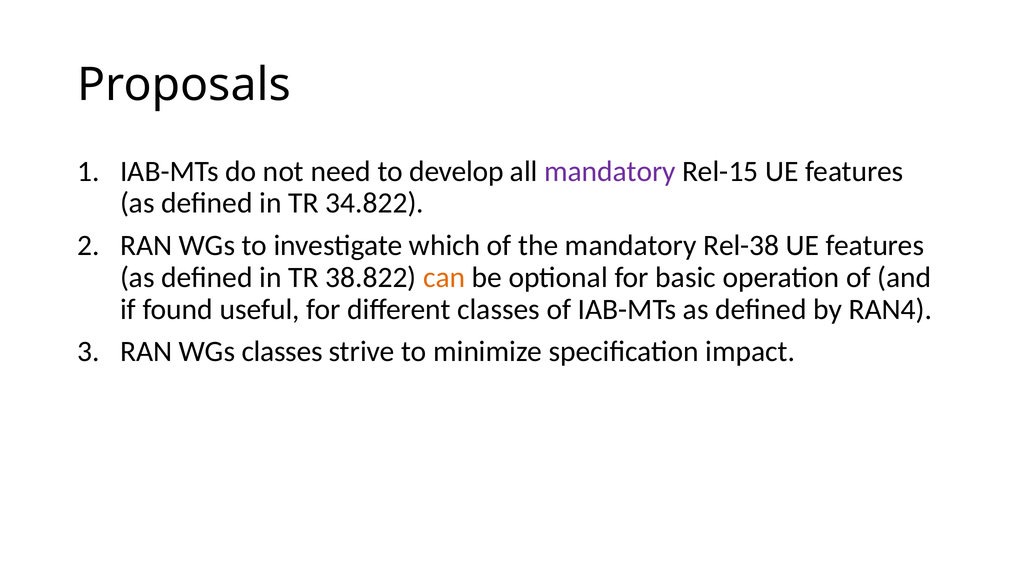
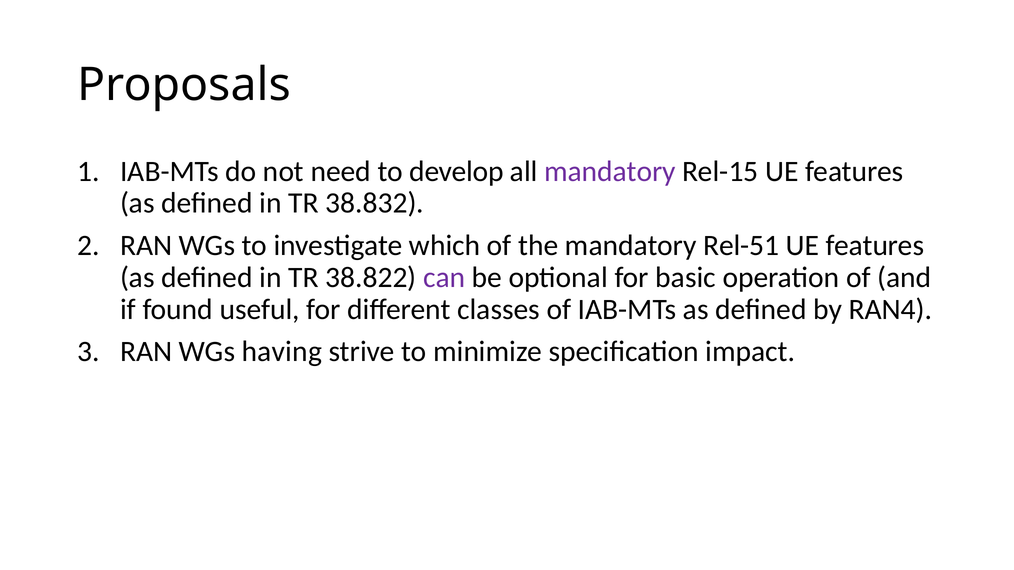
34.822: 34.822 -> 38.832 (375, 203)
Rel-38: Rel-38 -> Rel-51 (741, 246)
can colour: orange -> purple (444, 278)
WGs classes: classes -> having (282, 352)
